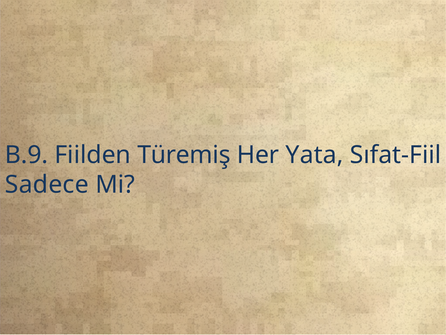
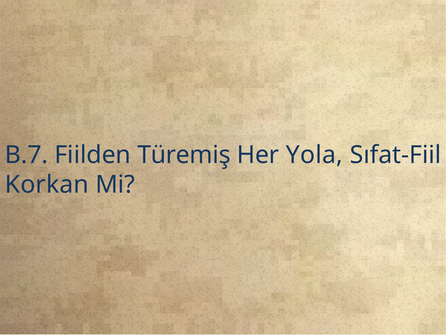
B.9: B.9 -> B.7 (27, 155)
Yata: Yata -> Yola (314, 155)
Sadece: Sadece -> Korkan (47, 185)
